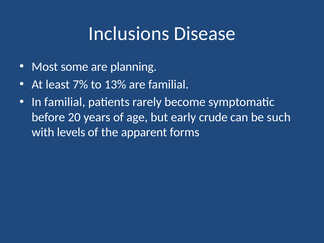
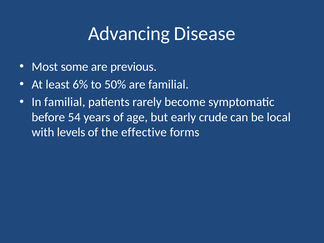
Inclusions: Inclusions -> Advancing (129, 34)
planning: planning -> previous (134, 67)
7%: 7% -> 6% (80, 84)
13%: 13% -> 50% (115, 84)
20: 20 -> 54 (74, 117)
such: such -> local (279, 117)
apparent: apparent -> effective (144, 132)
